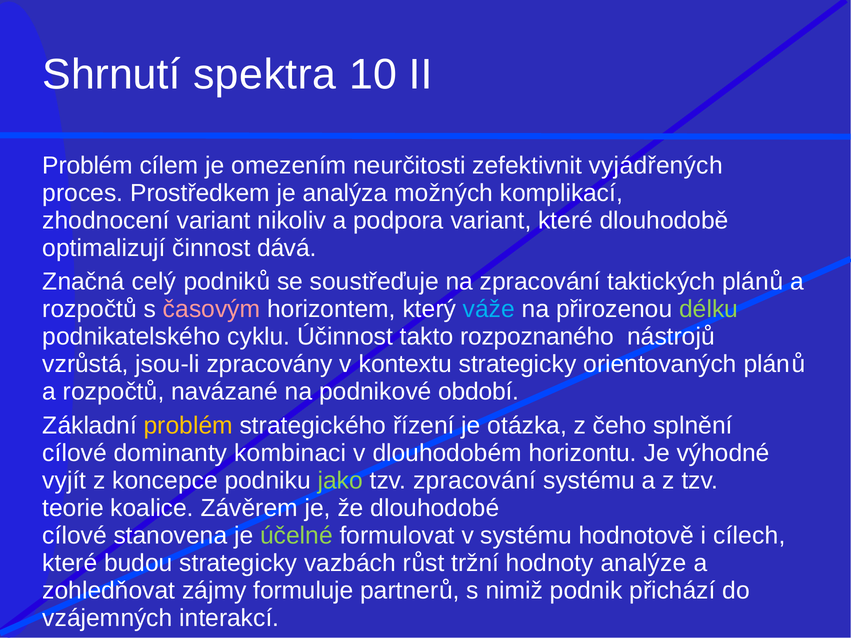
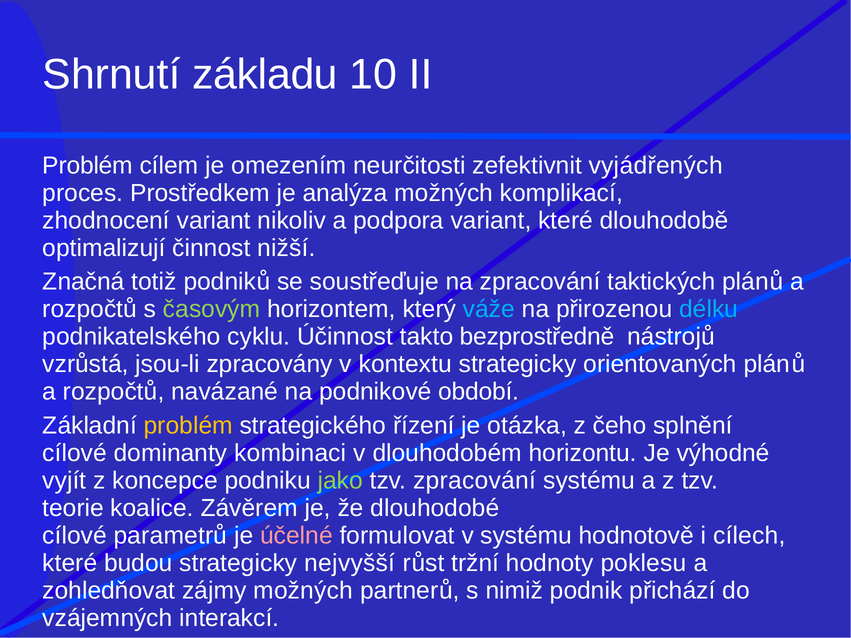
spektra: spektra -> základu (265, 75)
dává: dává -> nižší (287, 248)
celý: celý -> totiž (154, 282)
časovým colour: pink -> light green (212, 309)
délku colour: light green -> light blue (709, 309)
rozpoznaného: rozpoznaného -> bezprostředně (537, 337)
stanovena: stanovena -> parametrů (170, 536)
účelné colour: light green -> pink (296, 536)
vazbách: vazbách -> nejvyšší (350, 563)
analýze: analýze -> poklesu (644, 563)
zájmy formuluje: formuluje -> možných (303, 591)
